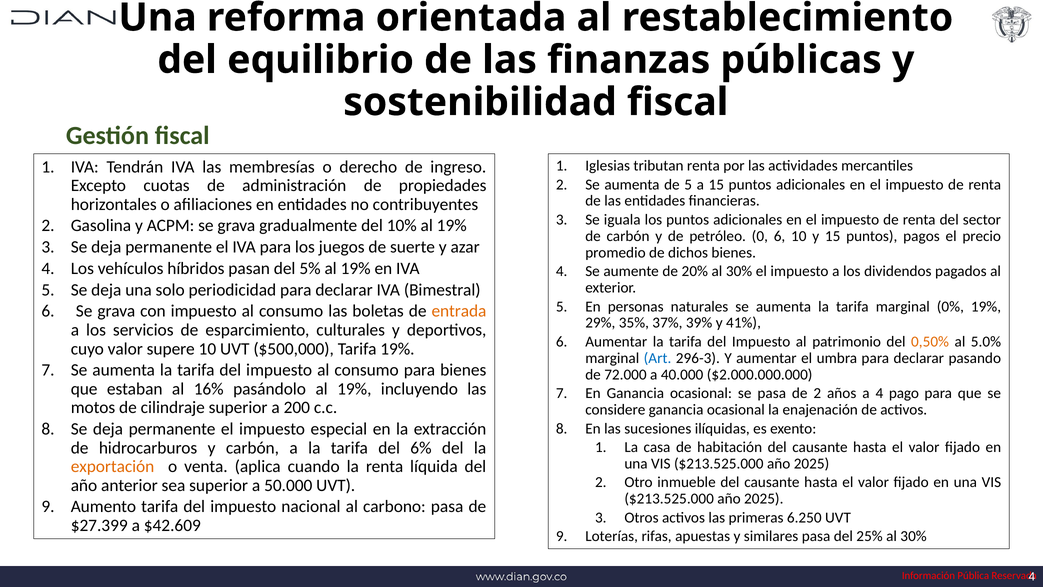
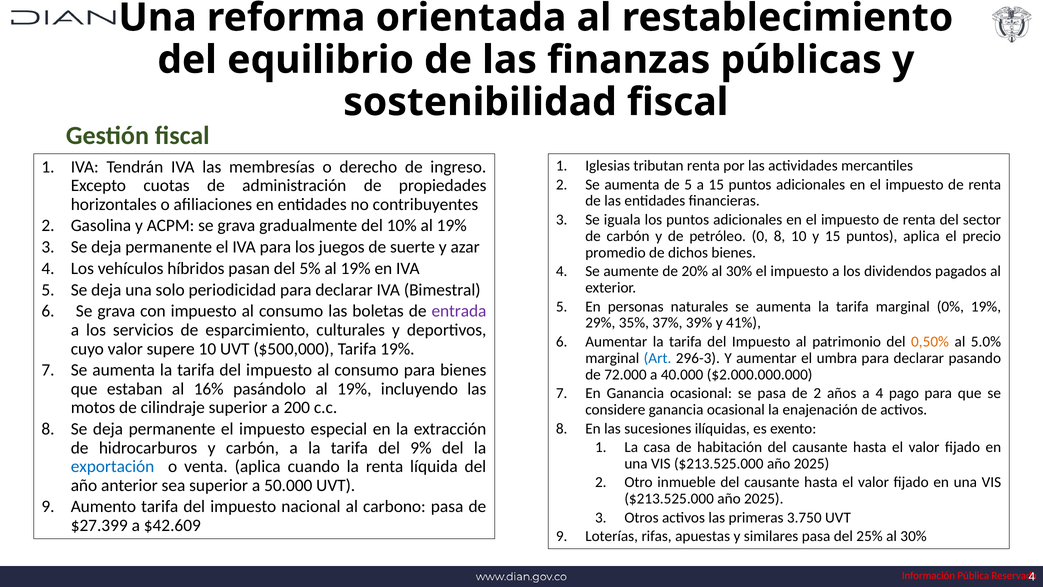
0 6: 6 -> 8 (779, 236)
puntos pagos: pagos -> aplica (921, 236)
entrada colour: orange -> purple (459, 311)
6%: 6% -> 9% (421, 448)
exportación colour: orange -> blue (113, 466)
6.250: 6.250 -> 3.750 (804, 517)
